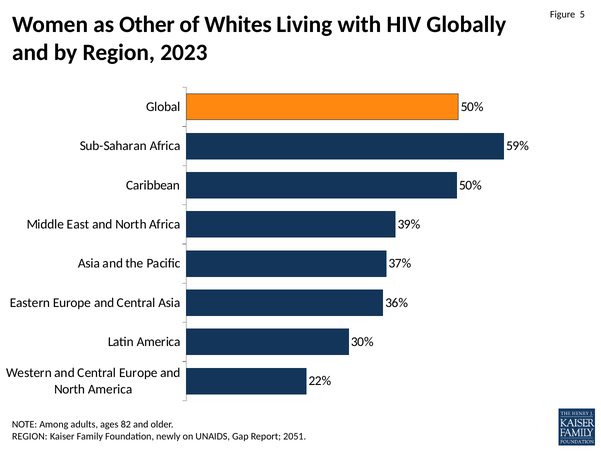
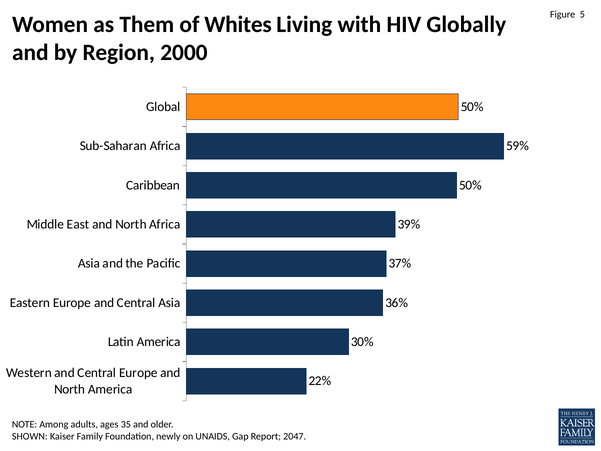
Other: Other -> Them (147, 25)
2023: 2023 -> 2000 (184, 53)
82: 82 -> 35 (126, 424)
REGION: REGION -> SHOWN (30, 436)
2051: 2051 -> 2047 (295, 436)
